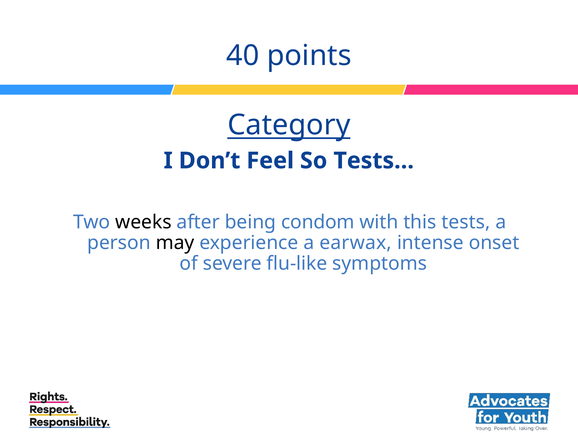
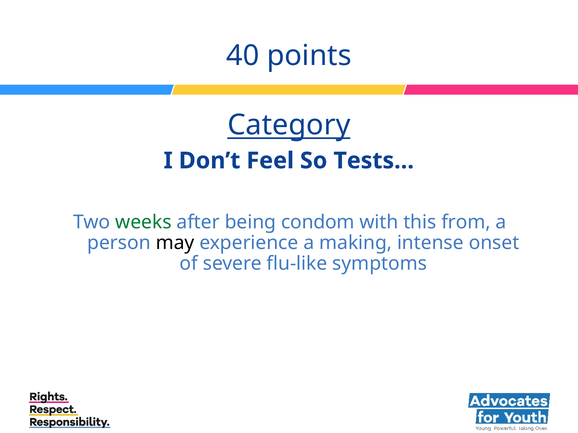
weeks colour: black -> green (143, 222)
tests: tests -> from (466, 222)
earwax: earwax -> making (356, 243)
